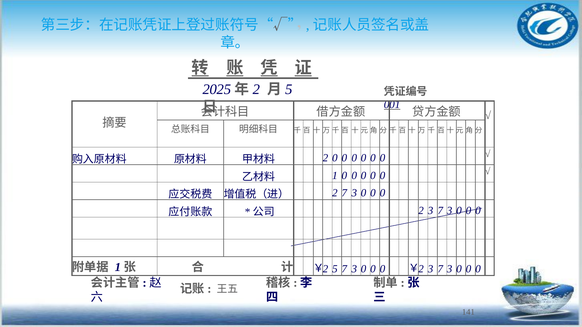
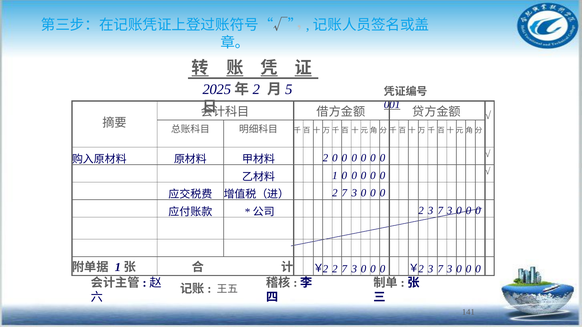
5: 5 -> 2 (335, 269)
